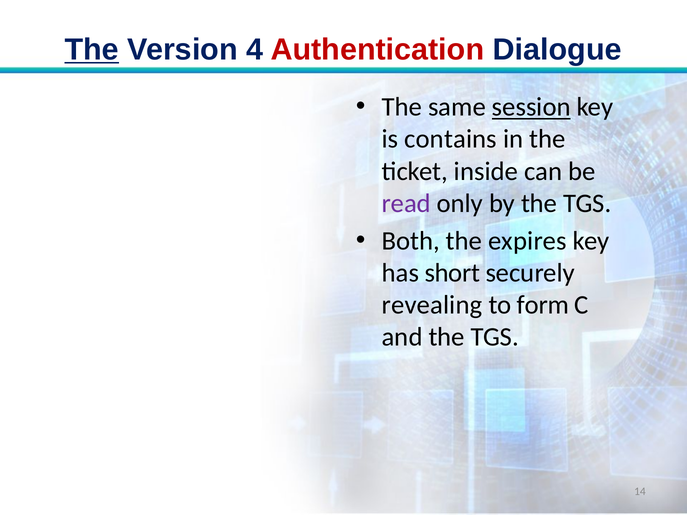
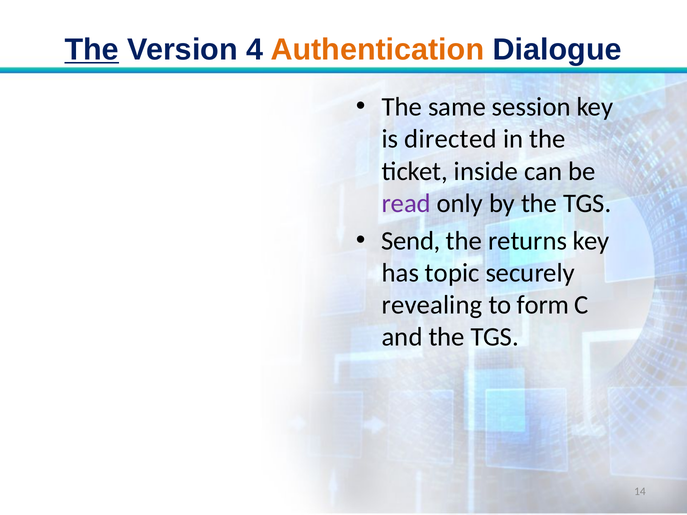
Authentication colour: red -> orange (377, 50)
session underline: present -> none (531, 107)
contains: contains -> directed (451, 139)
Both: Both -> Send (411, 241)
expires: expires -> returns (528, 241)
short: short -> topic (452, 273)
